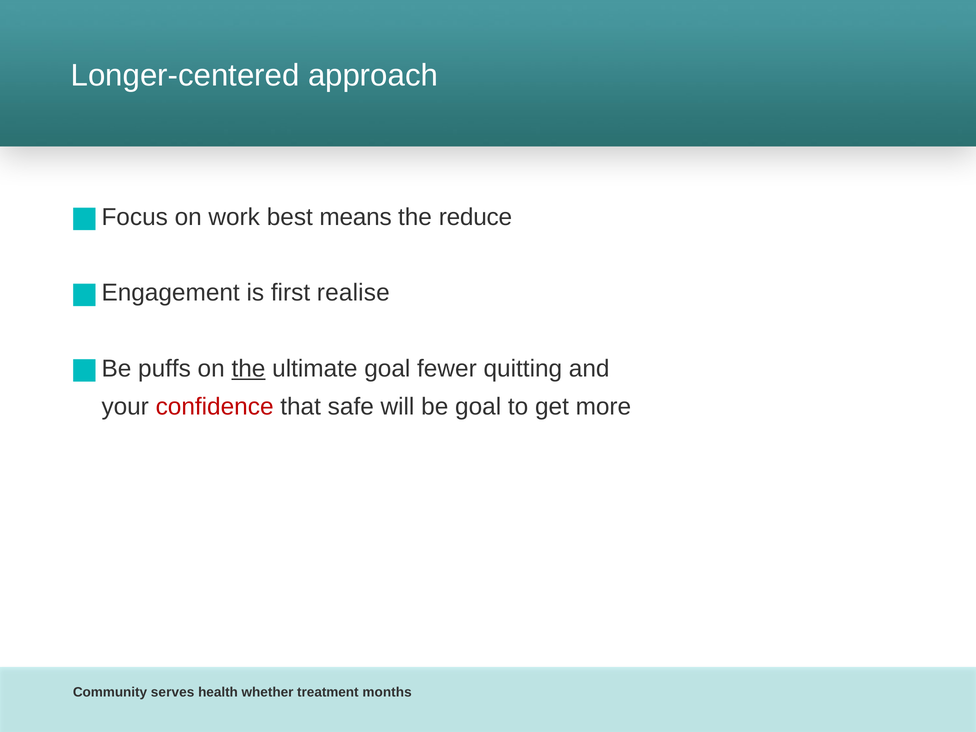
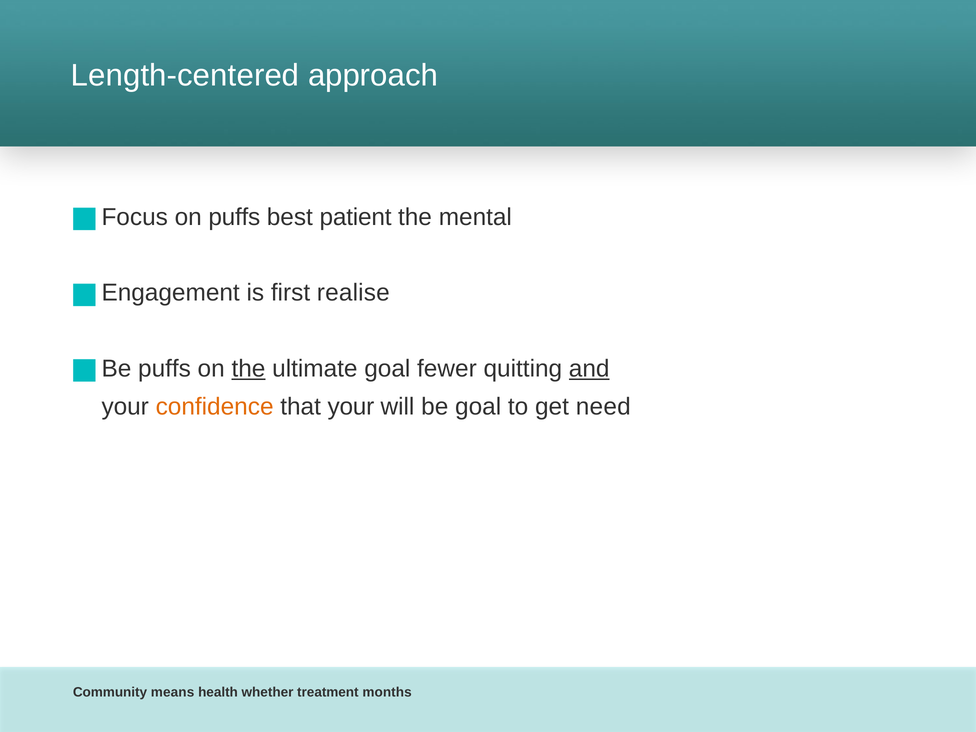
Longer-centered: Longer-centered -> Length-centered (185, 75)
on work: work -> puffs (234, 217)
means: means -> patient (356, 217)
reduce: reduce -> mental (475, 217)
and underline: none -> present (589, 369)
confidence colour: red -> orange (215, 407)
that safe: safe -> your (351, 407)
more: more -> need (603, 407)
serves: serves -> means (173, 692)
